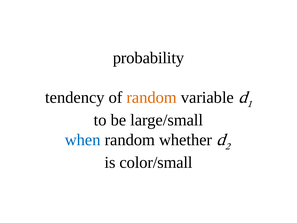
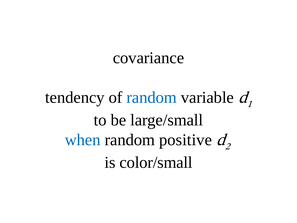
probability: probability -> covariance (148, 58)
random colour: orange -> blue (152, 97)
whether: whether -> positive (185, 140)
